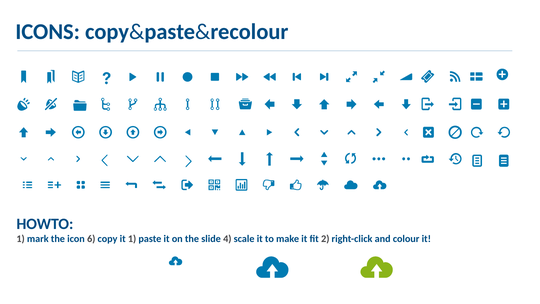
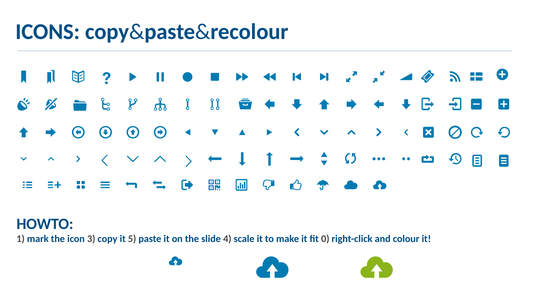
6: 6 -> 3 (91, 239)
it 1: 1 -> 5 (132, 239)
2: 2 -> 0 (325, 239)
